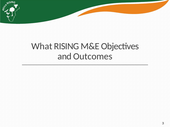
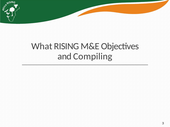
Outcomes: Outcomes -> Compiling (93, 57)
